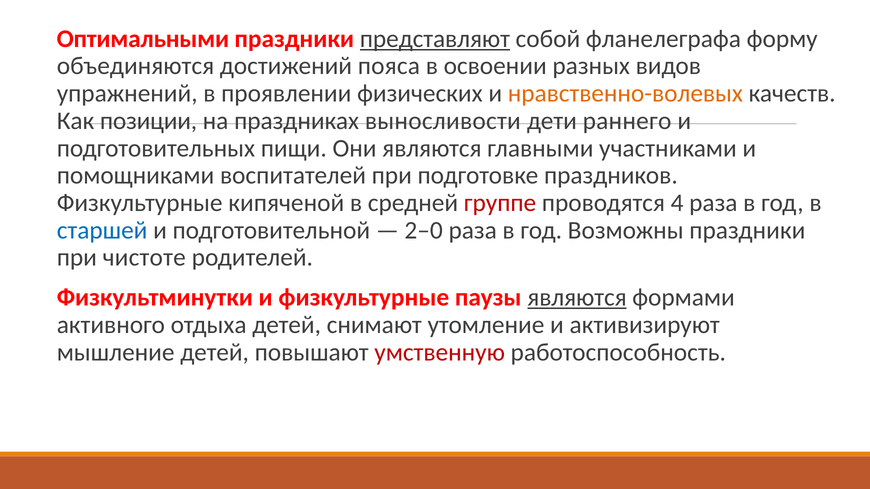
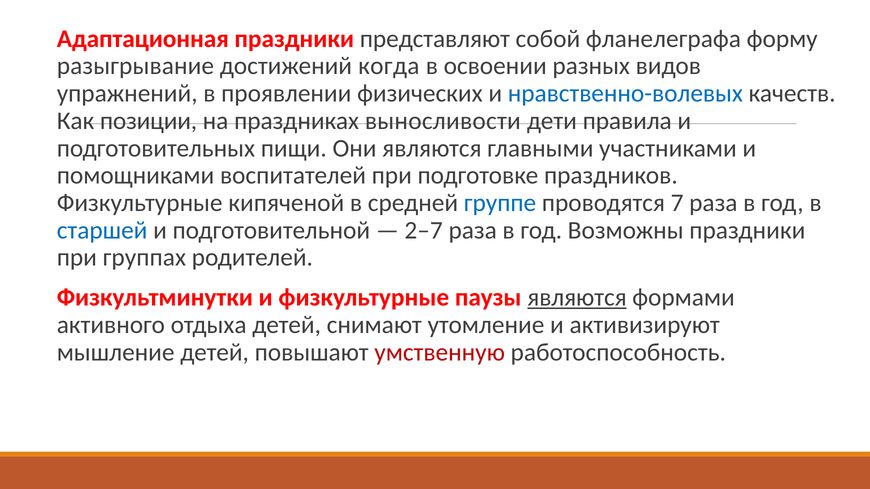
Оптимальными: Оптимальными -> Адаптационная (143, 39)
представляют underline: present -> none (435, 39)
объединяются: объединяются -> разыгрывание (135, 66)
пояса: пояса -> когда (389, 66)
нравственно-волевых colour: orange -> blue (625, 94)
раннего: раннего -> правила (627, 121)
группе colour: red -> blue (500, 203)
4: 4 -> 7 (677, 203)
2–0: 2–0 -> 2–7 (424, 230)
чистоте: чистоте -> группах (144, 258)
